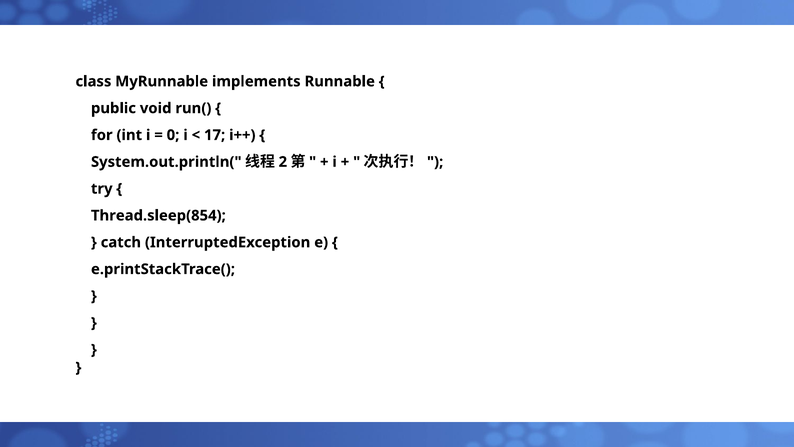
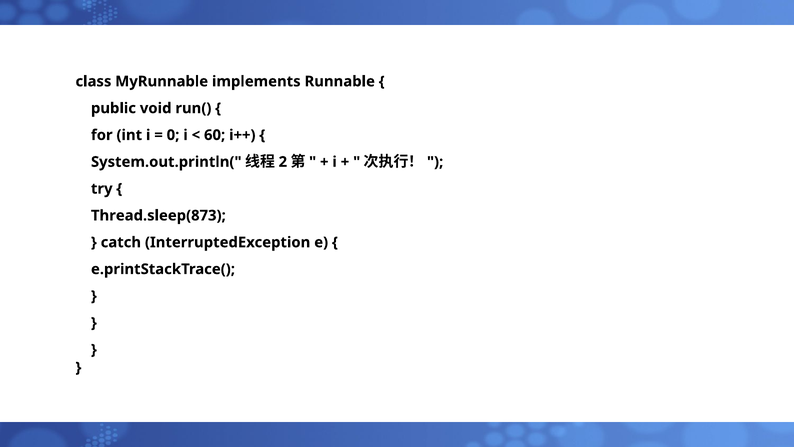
17: 17 -> 60 (215, 135)
Thread.sleep(854: Thread.sleep(854 -> Thread.sleep(873 (158, 215)
